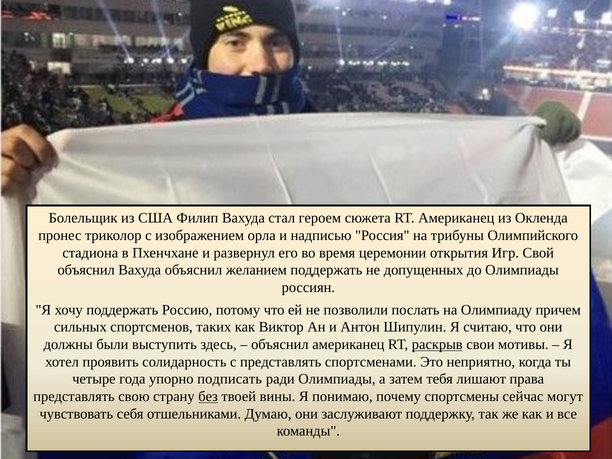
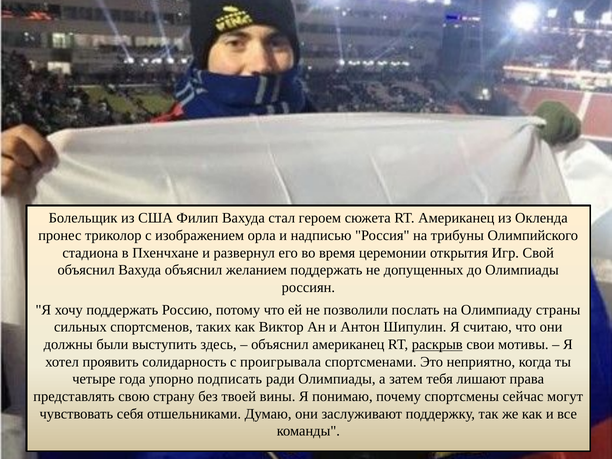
причем: причем -> страны (558, 310)
с представлять: представлять -> проигрывала (281, 362)
без underline: present -> none (208, 397)
